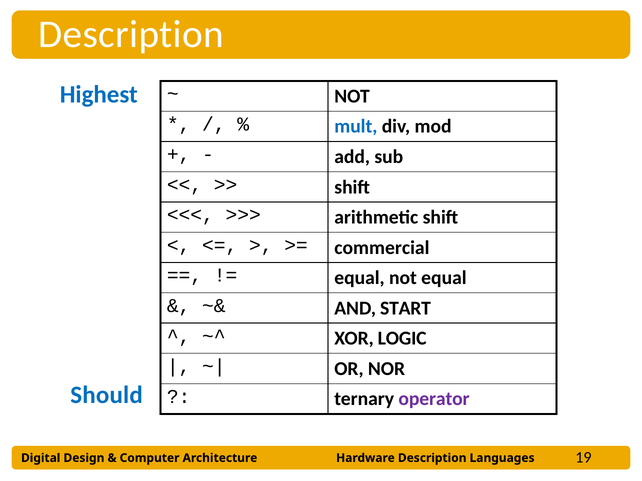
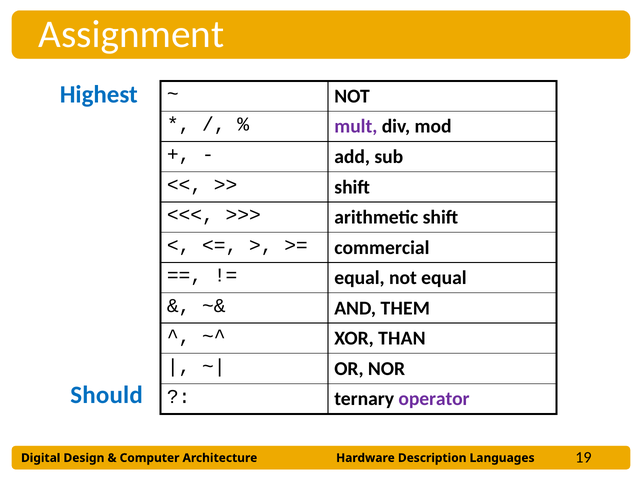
Description: Description -> Assignment (131, 34)
mult colour: blue -> purple (356, 127)
START: START -> THEM (405, 308)
LOGIC: LOGIC -> THAN (402, 339)
